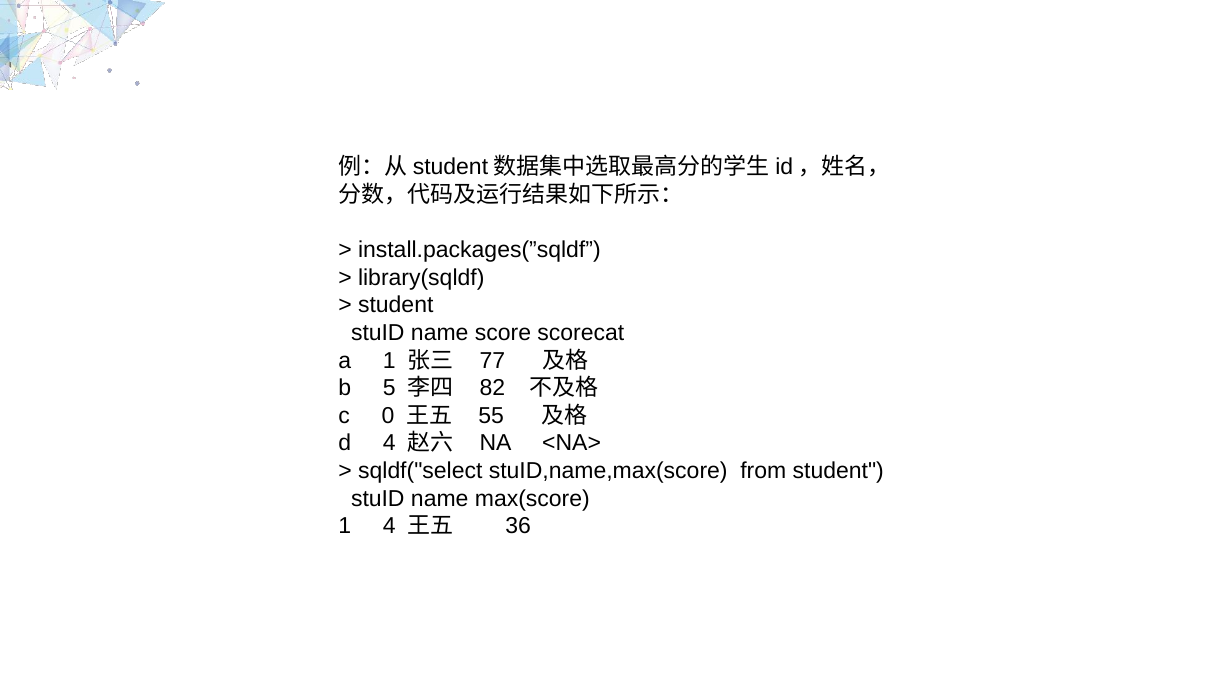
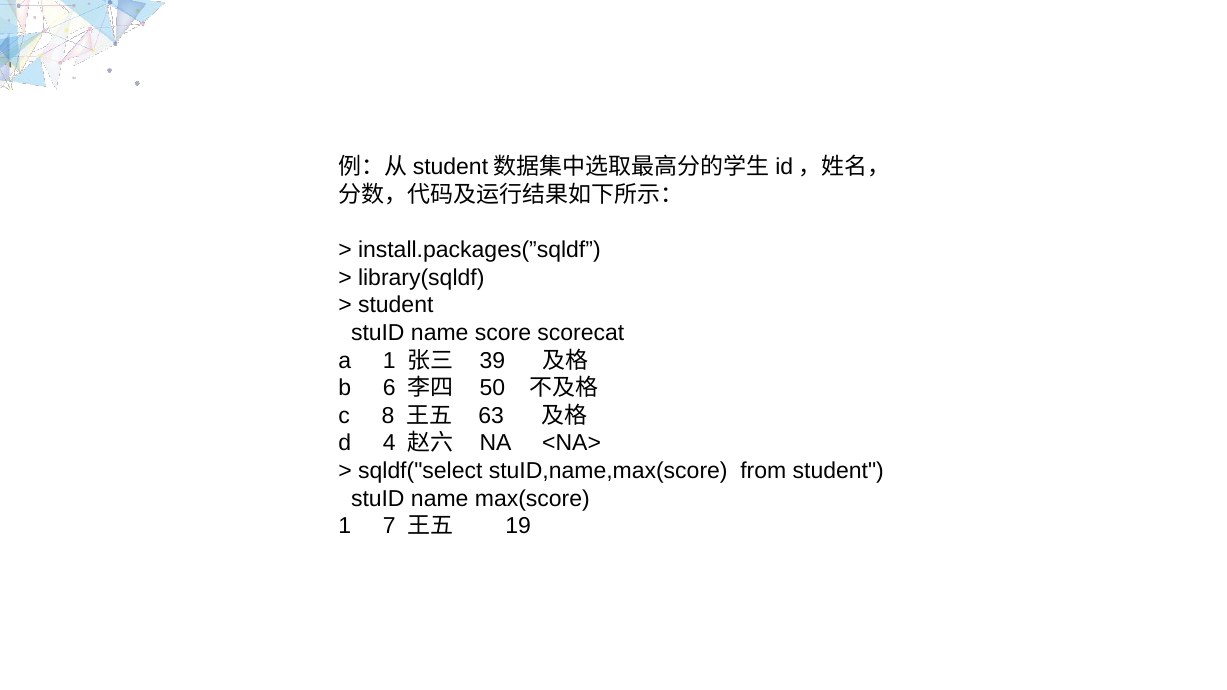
77: 77 -> 39 (492, 361)
5: 5 -> 6 (389, 388)
82: 82 -> 50 (492, 388)
0: 0 -> 8 (388, 416)
55: 55 -> 63 (491, 416)
1 4: 4 -> 7 (389, 526)
36: 36 -> 19 (518, 526)
